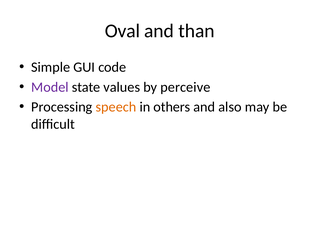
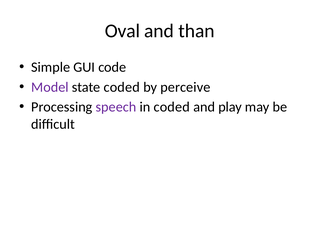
state values: values -> coded (122, 87)
speech colour: orange -> purple (116, 107)
in others: others -> coded (172, 107)
also: also -> play (230, 107)
